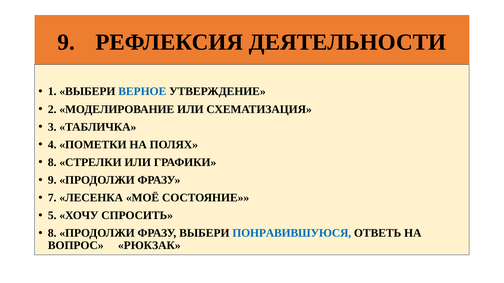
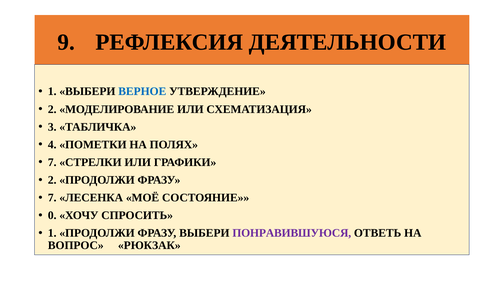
8: 8 -> 7 (52, 163)
9: 9 -> 2 (52, 180)
5: 5 -> 0 (52, 216)
8: 8 -> 1 (52, 233)
ПОНРАВИВШУЮСЯ colour: blue -> purple (292, 233)
